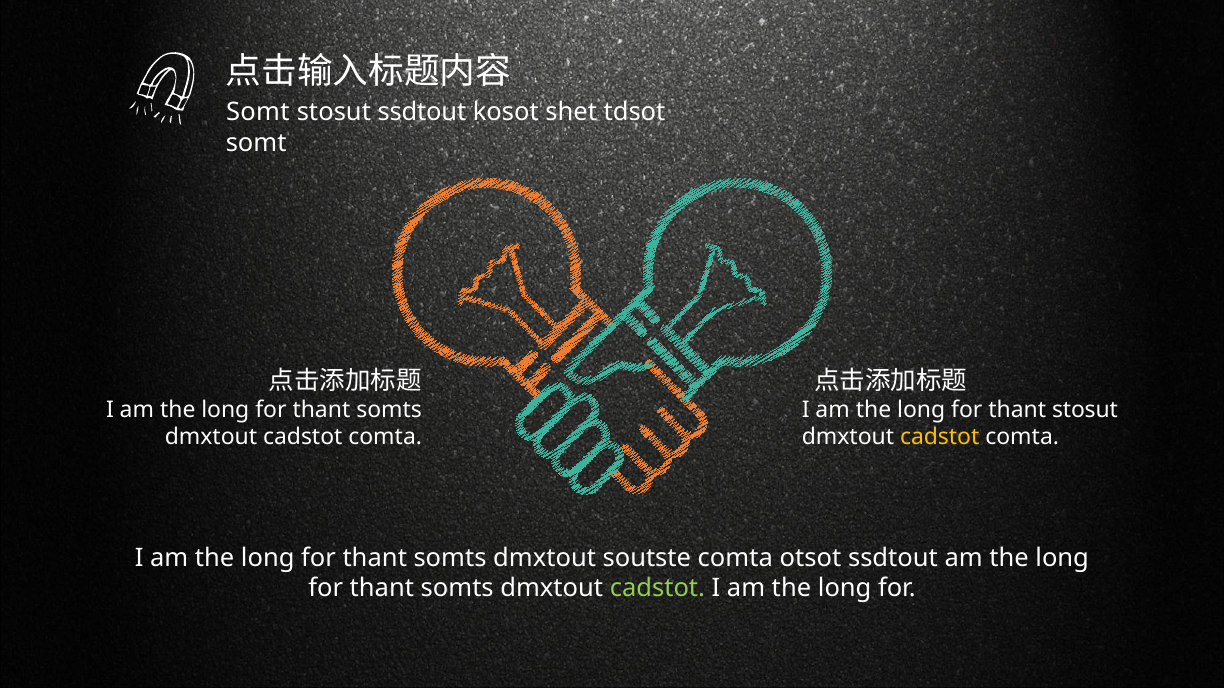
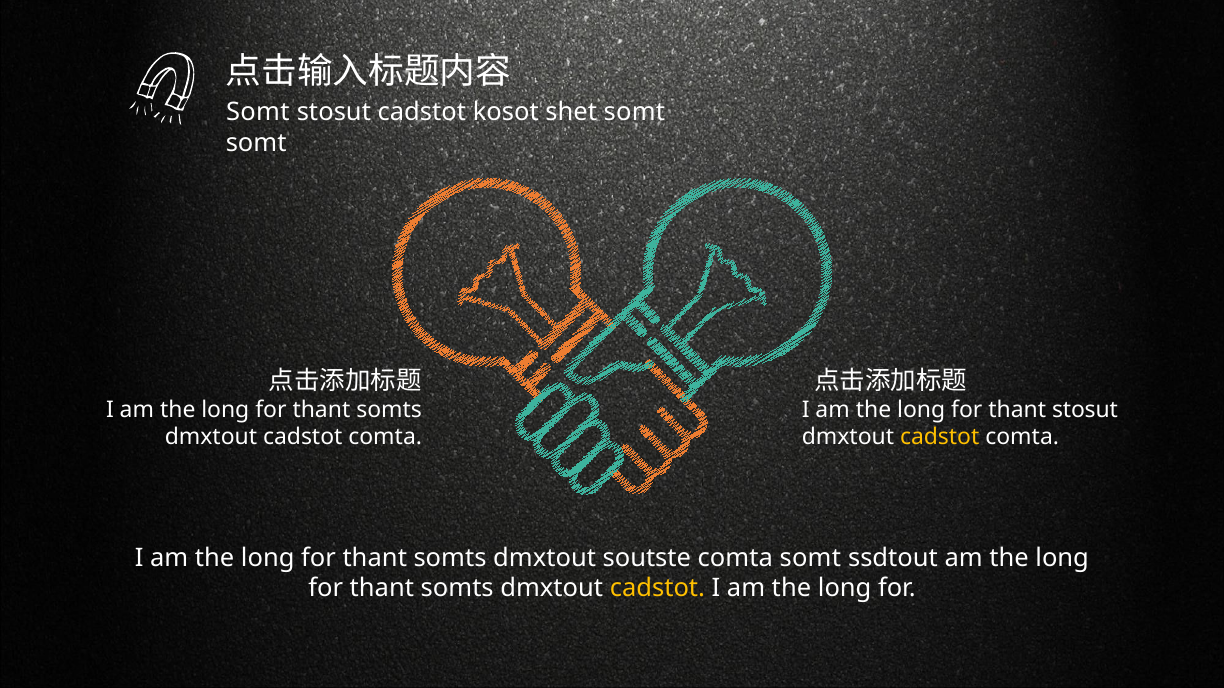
stosut ssdtout: ssdtout -> cadstot (422, 113)
shet tdsot: tdsot -> somt (634, 113)
comta otsot: otsot -> somt (810, 558)
cadstot colour: light green -> yellow (657, 589)
